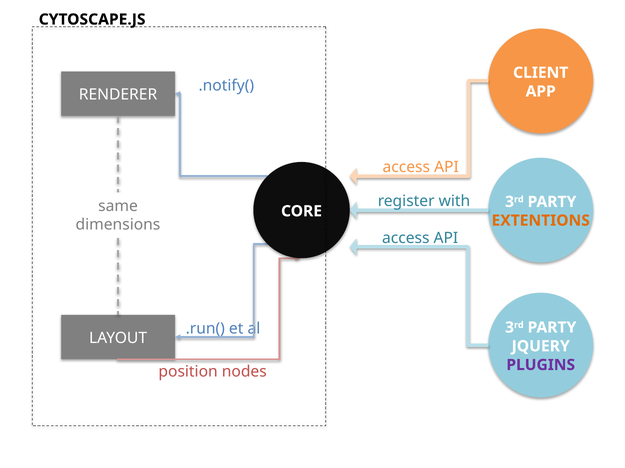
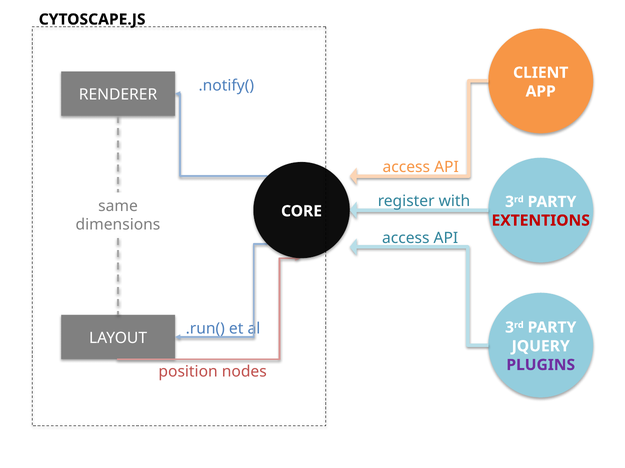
EXTENTIONS colour: orange -> red (541, 221)
